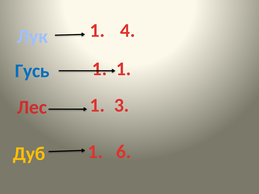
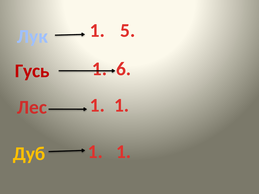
4: 4 -> 5 (128, 30)
1: 1 -> 6 (124, 69)
Гусь colour: blue -> red (32, 71)
3: 3 -> 1 (122, 105)
6: 6 -> 1 (124, 152)
